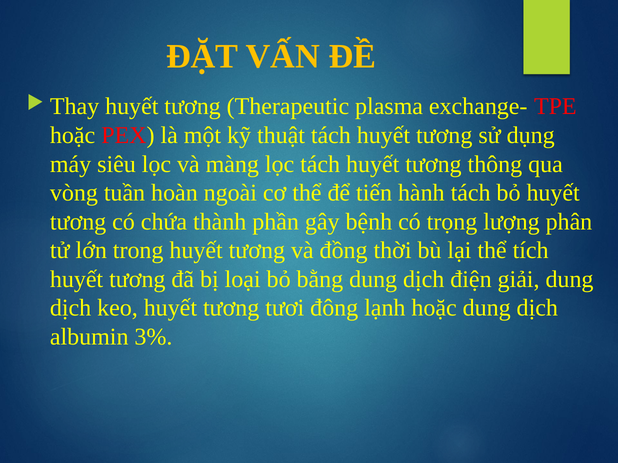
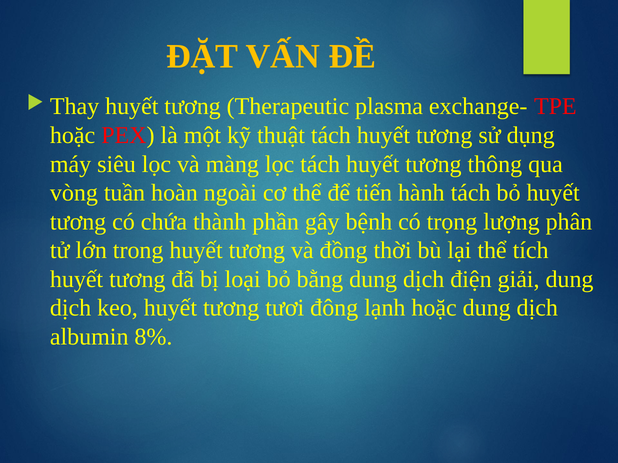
3%: 3% -> 8% (153, 337)
